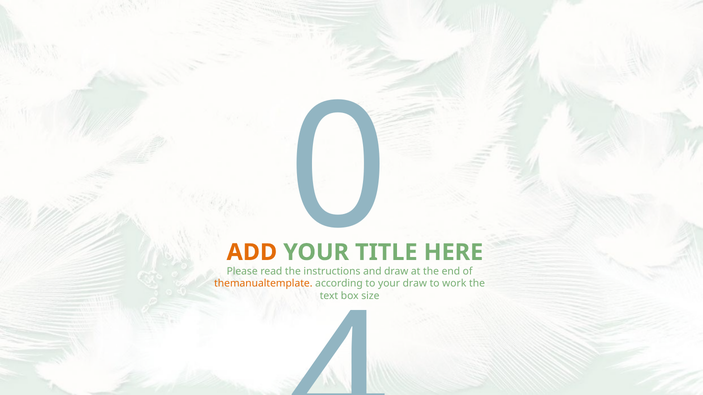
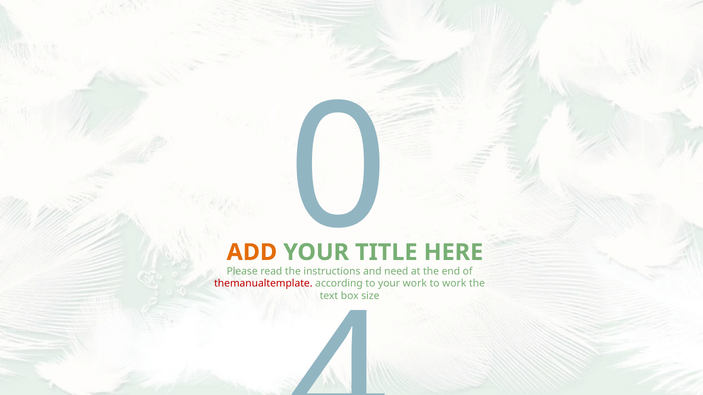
draw: draw -> need (396, 271)
themanualtemplate colour: orange -> red (263, 284)
draw: draw -> work (415, 284)
